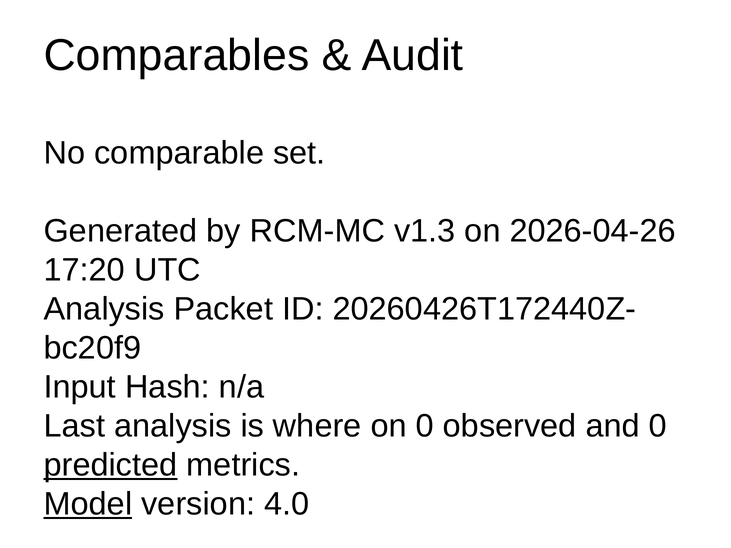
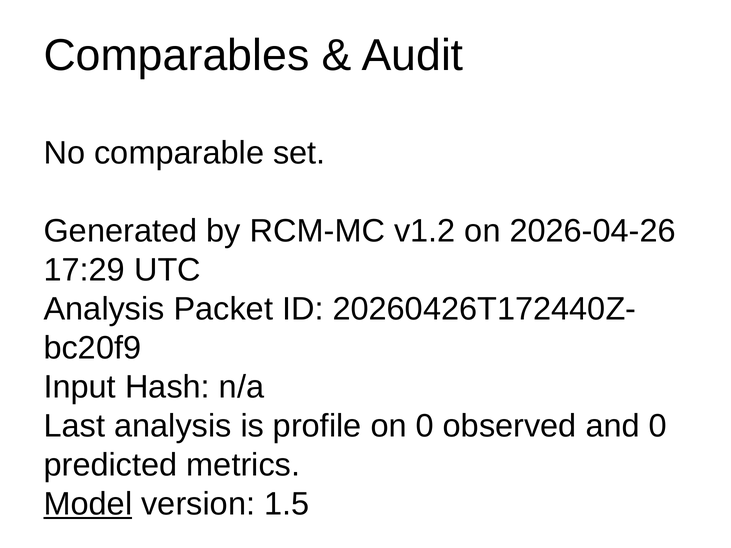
v1.3: v1.3 -> v1.2 (425, 231)
17:20: 17:20 -> 17:29 (84, 270)
where: where -> profile (317, 426)
predicted underline: present -> none (111, 465)
4.0: 4.0 -> 1.5 (287, 504)
